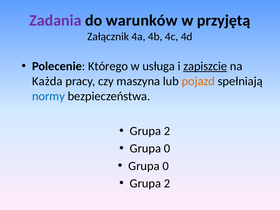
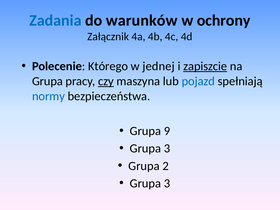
Zadania colour: purple -> blue (55, 20)
przyjętą: przyjętą -> ochrony (224, 20)
usługa: usługa -> jednej (159, 66)
Każda: Każda -> Grupa (47, 81)
czy underline: none -> present (106, 81)
pojazd colour: orange -> blue (198, 81)
2: 2 -> 9 (167, 131)
0: 0 -> 3 (167, 148)
0: 0 -> 2 (166, 166)
2: 2 -> 3 (167, 183)
